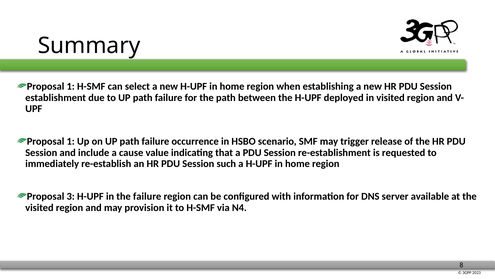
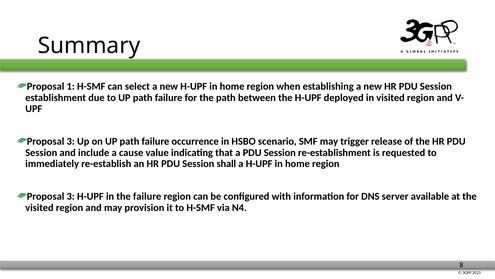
1: 1 -> 3 (71, 141)
such: such -> shall (226, 164)
